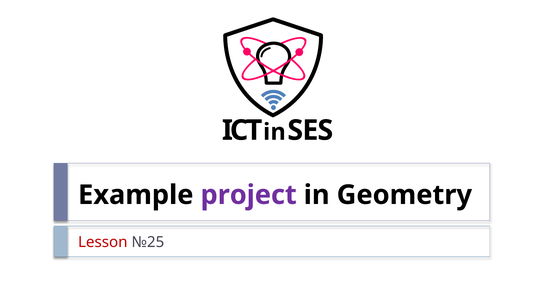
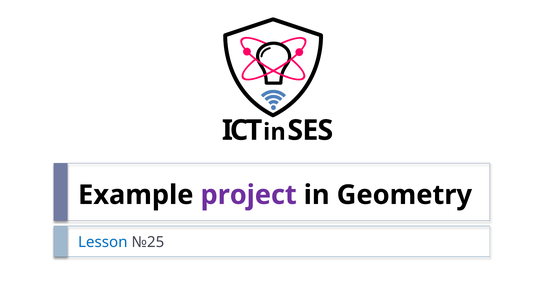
Lesson colour: red -> blue (103, 242)
